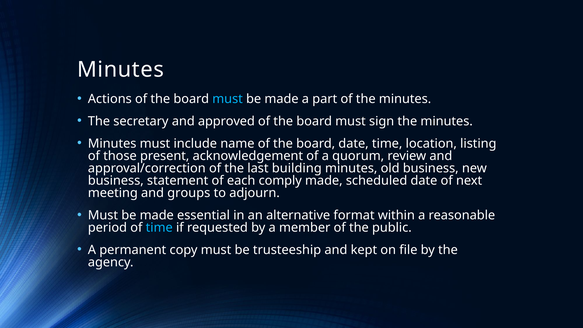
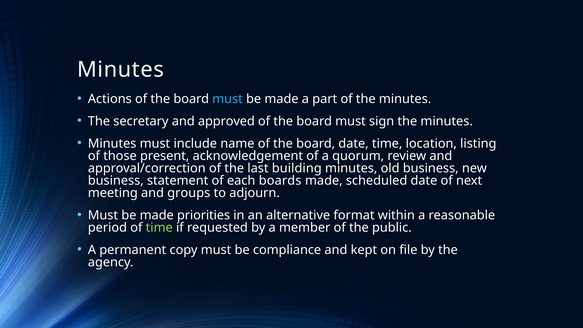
comply: comply -> boards (280, 181)
essential: essential -> priorities (204, 215)
time colour: light blue -> light green (159, 228)
trusteeship: trusteeship -> compliance (287, 250)
